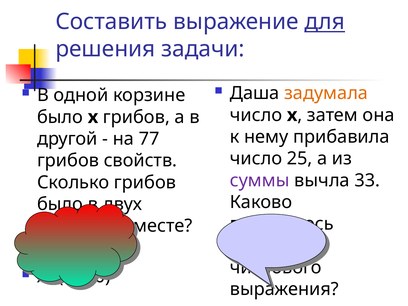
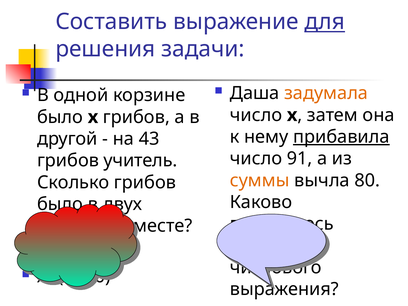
прибавила underline: none -> present (341, 137)
77: 77 -> 43 (149, 139)
25: 25 -> 91 (300, 159)
свойств: свойств -> учитель (140, 161)
суммы colour: purple -> orange (260, 180)
33: 33 -> 80 (367, 180)
